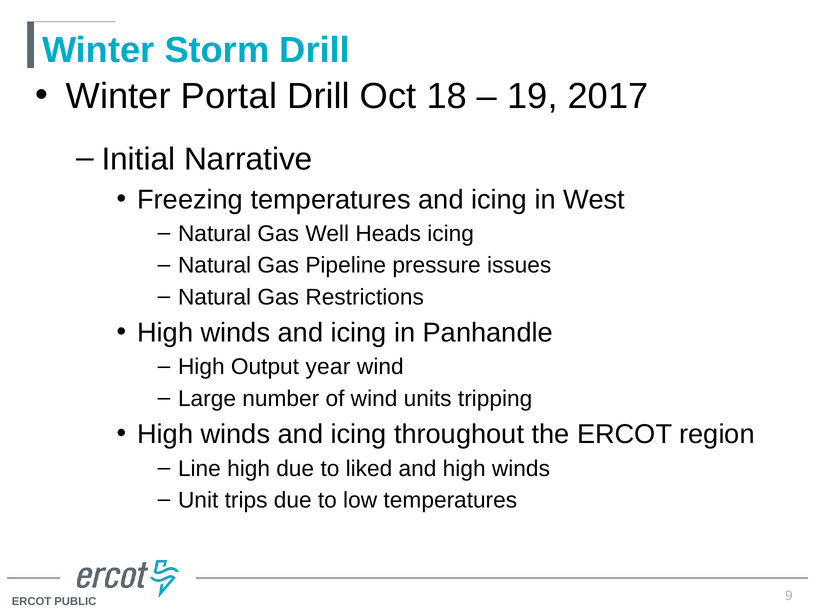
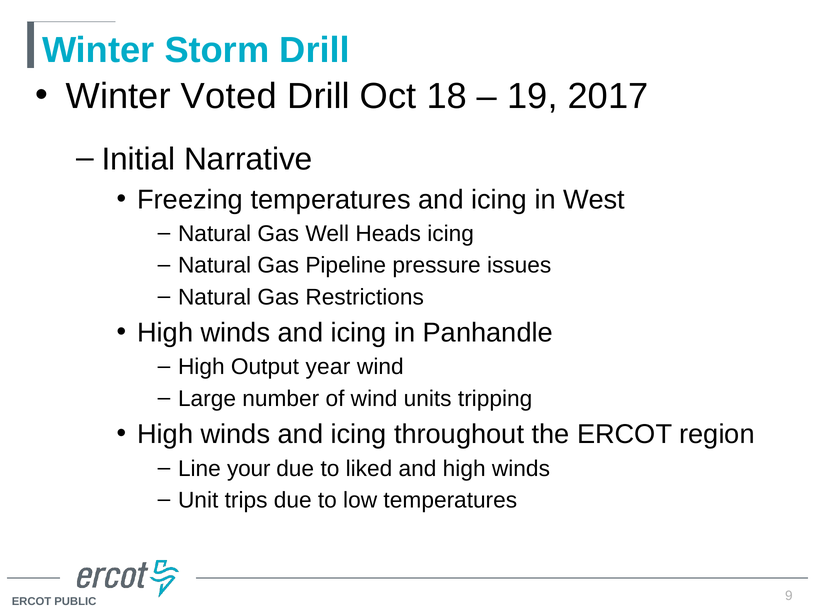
Portal: Portal -> Voted (229, 96)
Line high: high -> your (249, 469)
